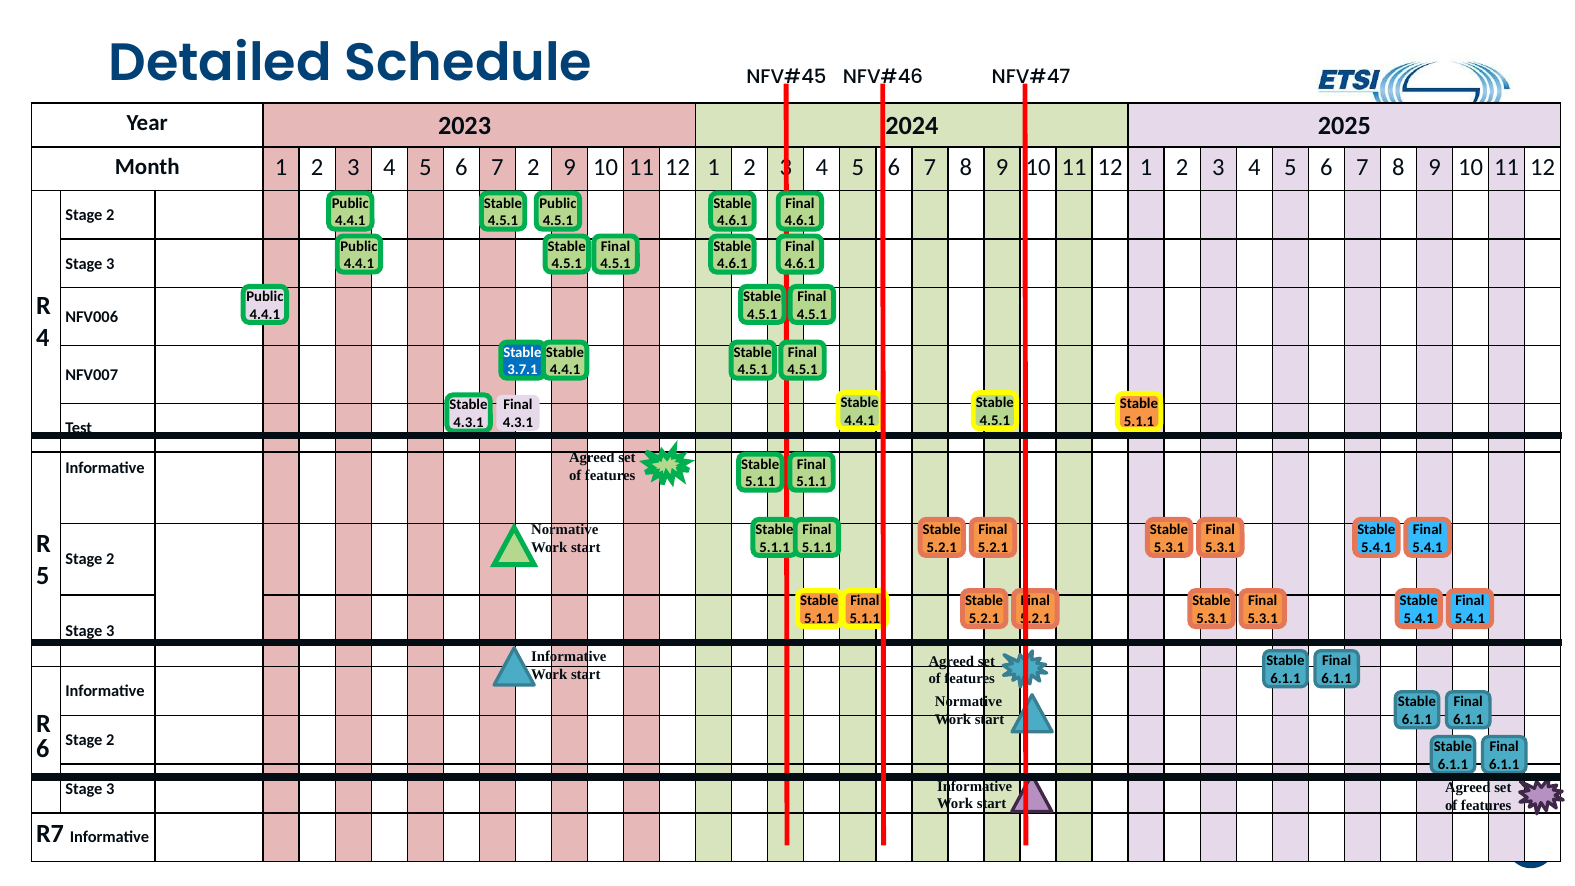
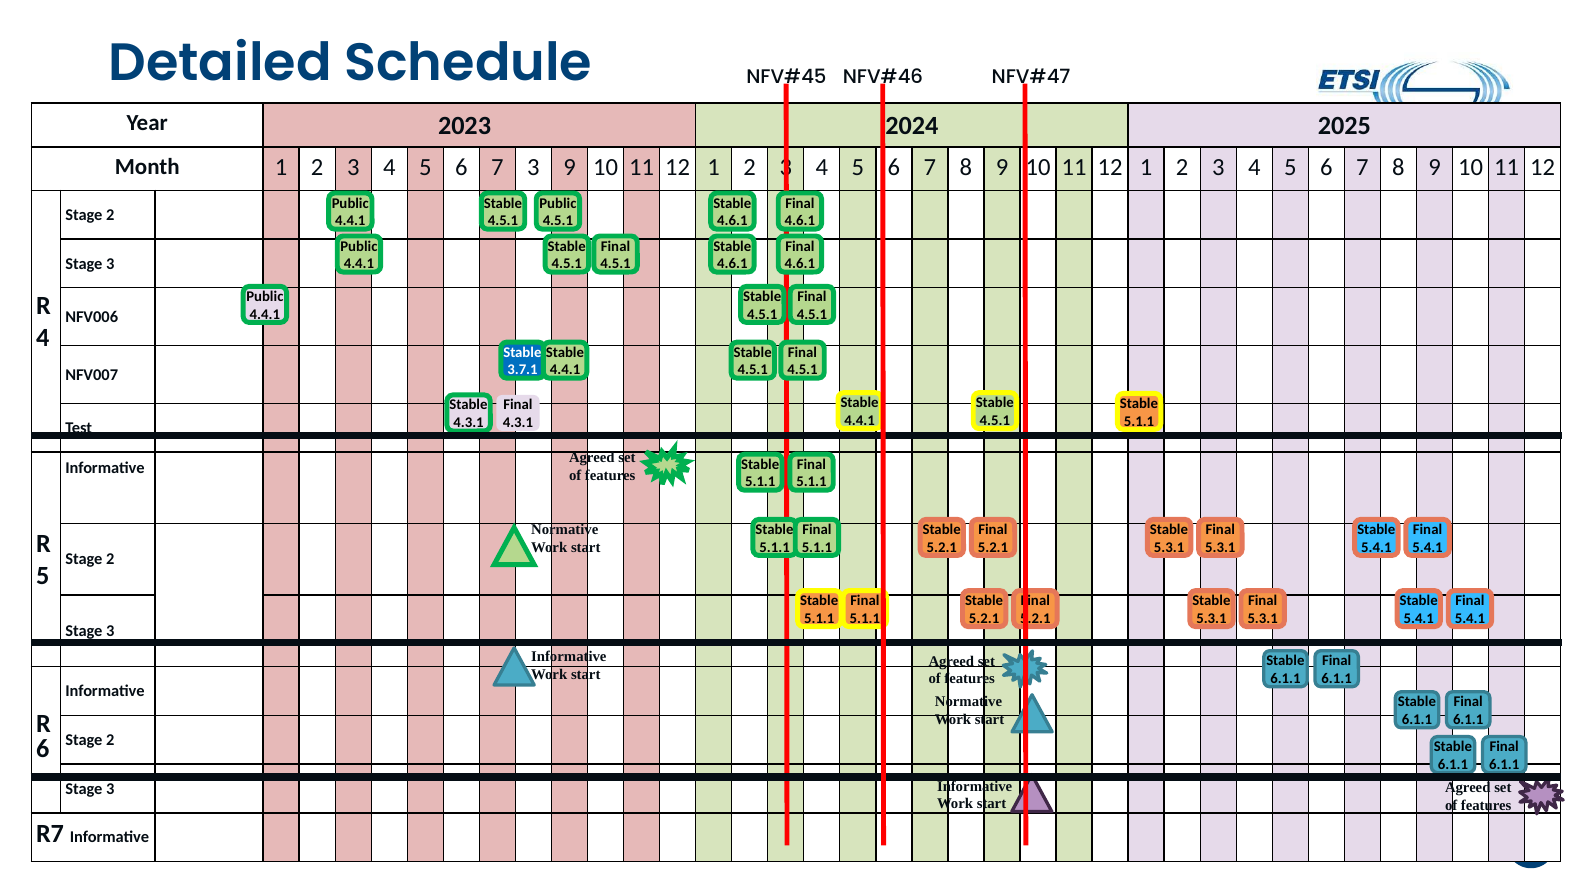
7 2: 2 -> 3 (533, 167)
